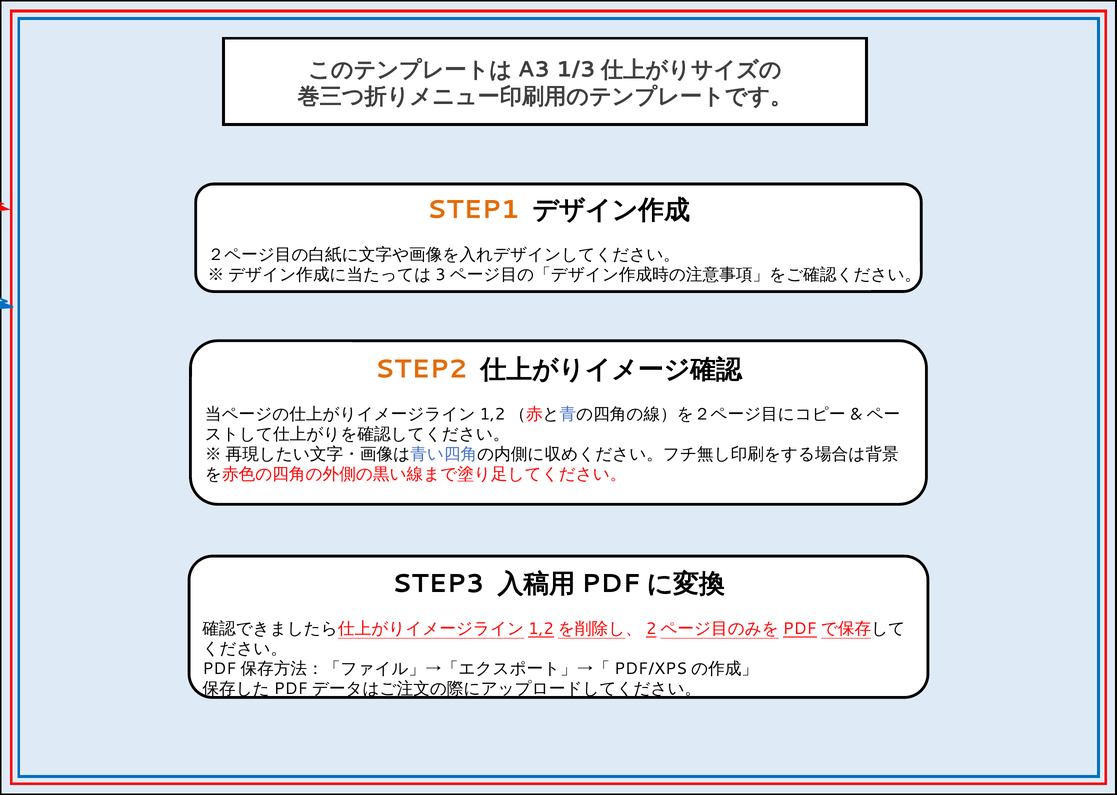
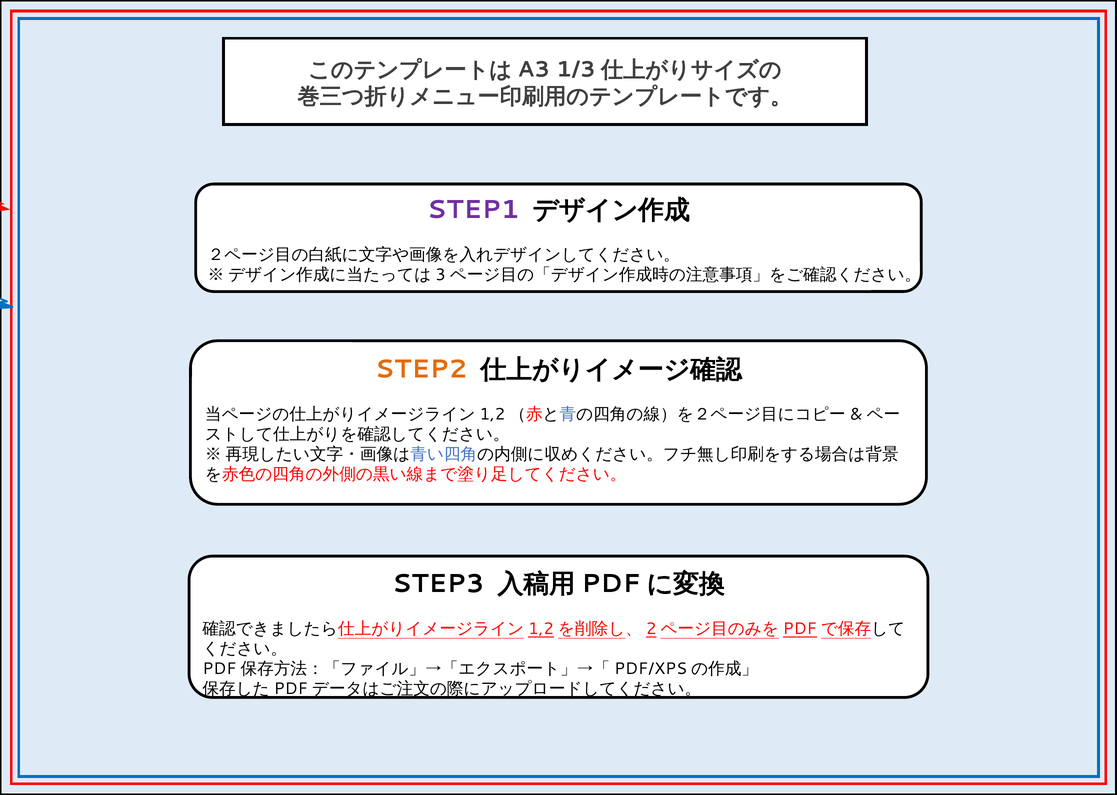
STEP1 colour: orange -> purple (473, 210)
